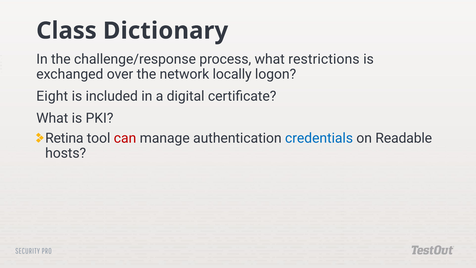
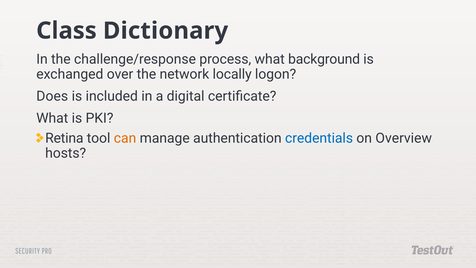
restrictions: restrictions -> background (324, 59)
Eight: Eight -> Does (52, 96)
can colour: red -> orange (125, 138)
Readable: Readable -> Overview (404, 138)
